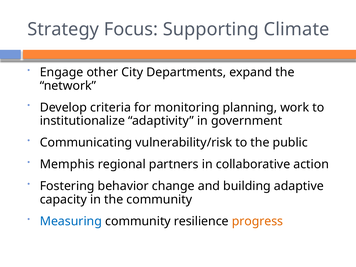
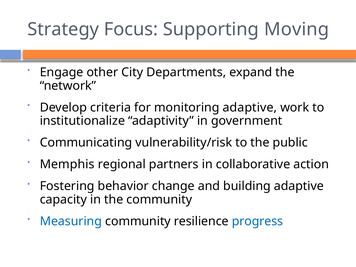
Climate: Climate -> Moving (297, 29)
monitoring planning: planning -> adaptive (250, 107)
progress colour: orange -> blue (257, 221)
